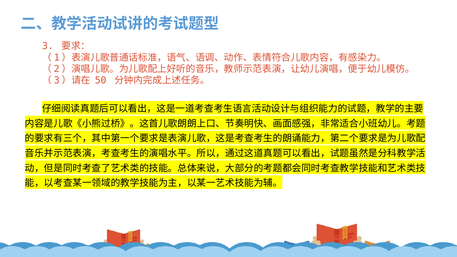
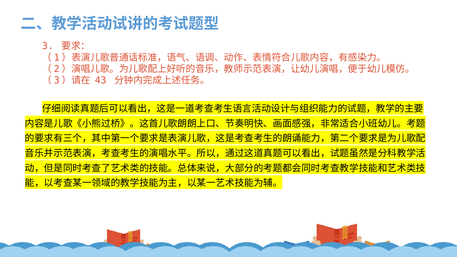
50: 50 -> 43 (101, 80)
